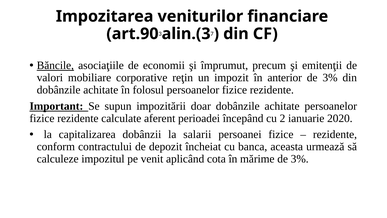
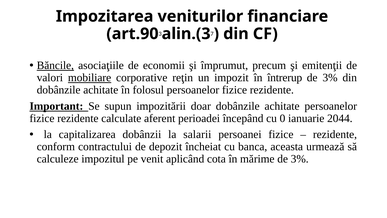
mobiliare underline: none -> present (90, 78)
anterior: anterior -> întrerup (285, 78)
2: 2 -> 0 (282, 118)
2020: 2020 -> 2044 (340, 118)
